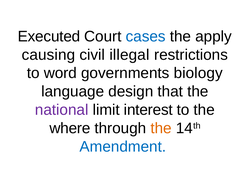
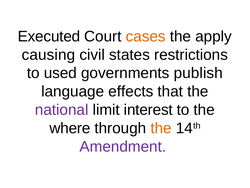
cases colour: blue -> orange (146, 36)
illegal: illegal -> states (130, 55)
word: word -> used (60, 73)
biology: biology -> publish (198, 73)
design: design -> effects (131, 91)
Amendment colour: blue -> purple (123, 146)
